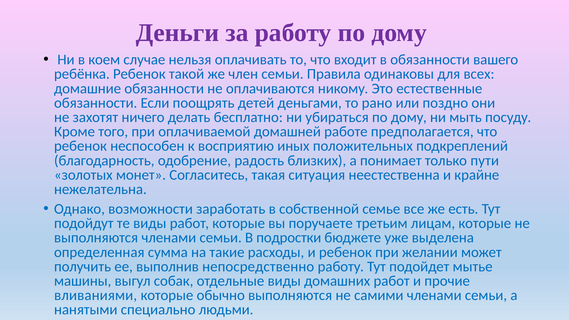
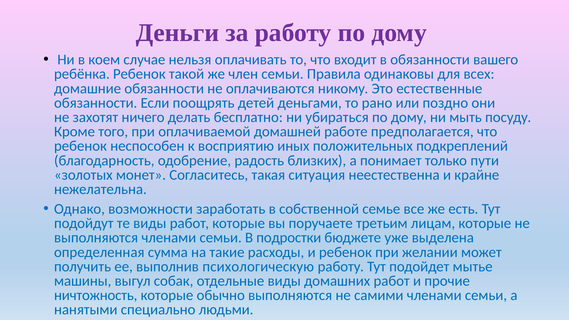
непосредственно: непосредственно -> психологическую (258, 267)
вливаниями: вливаниями -> ничтожность (96, 295)
